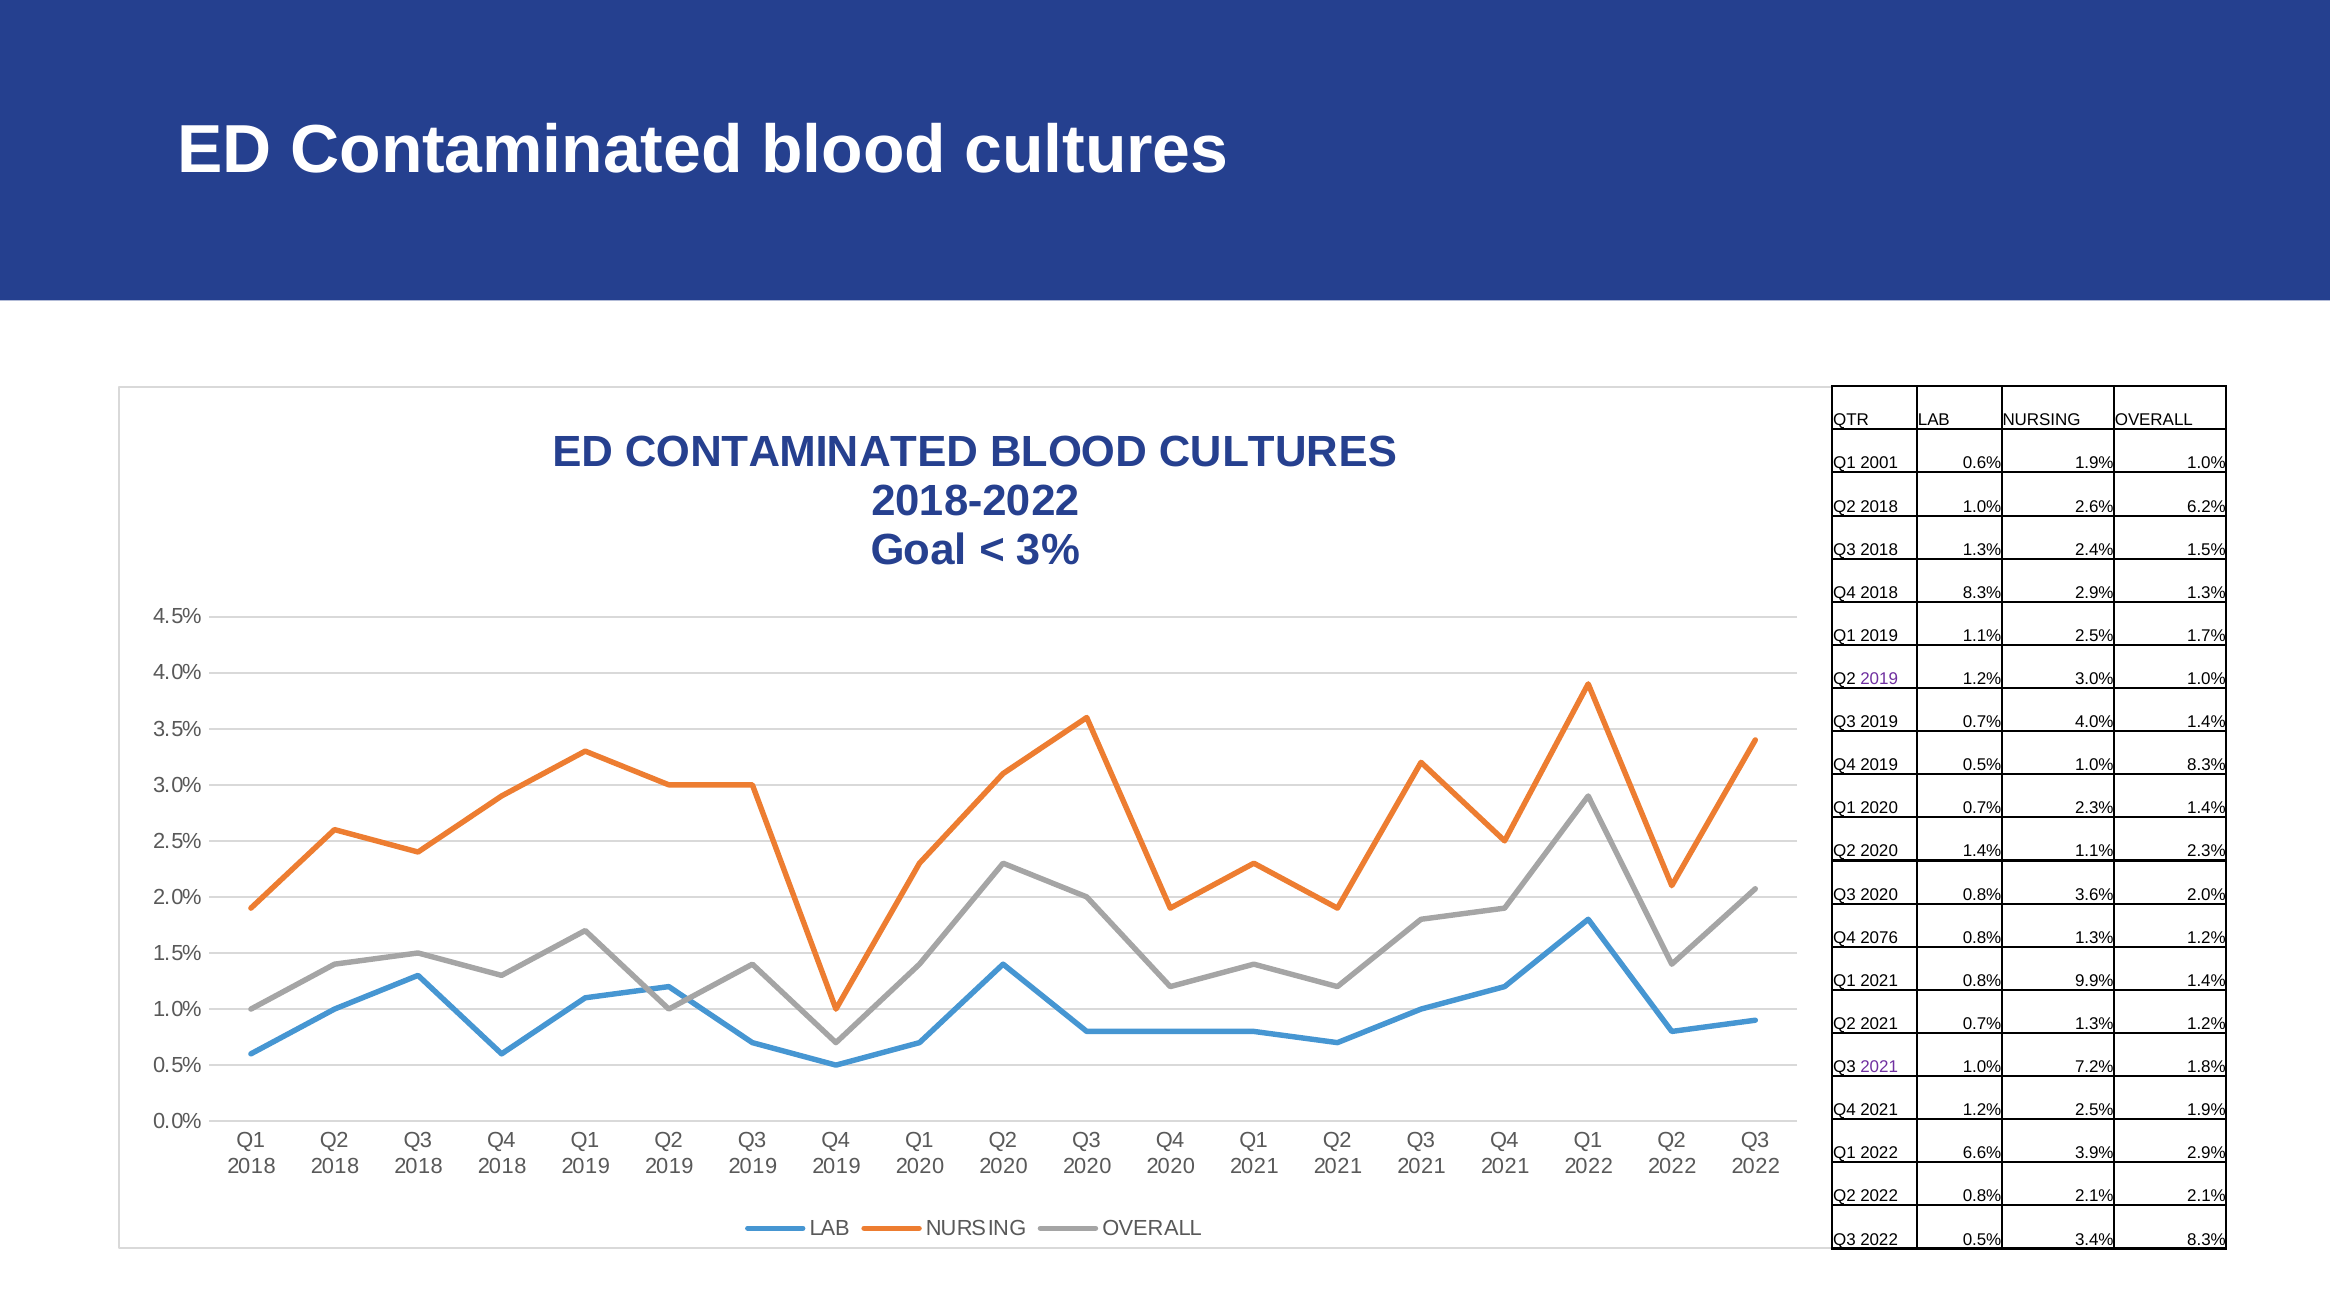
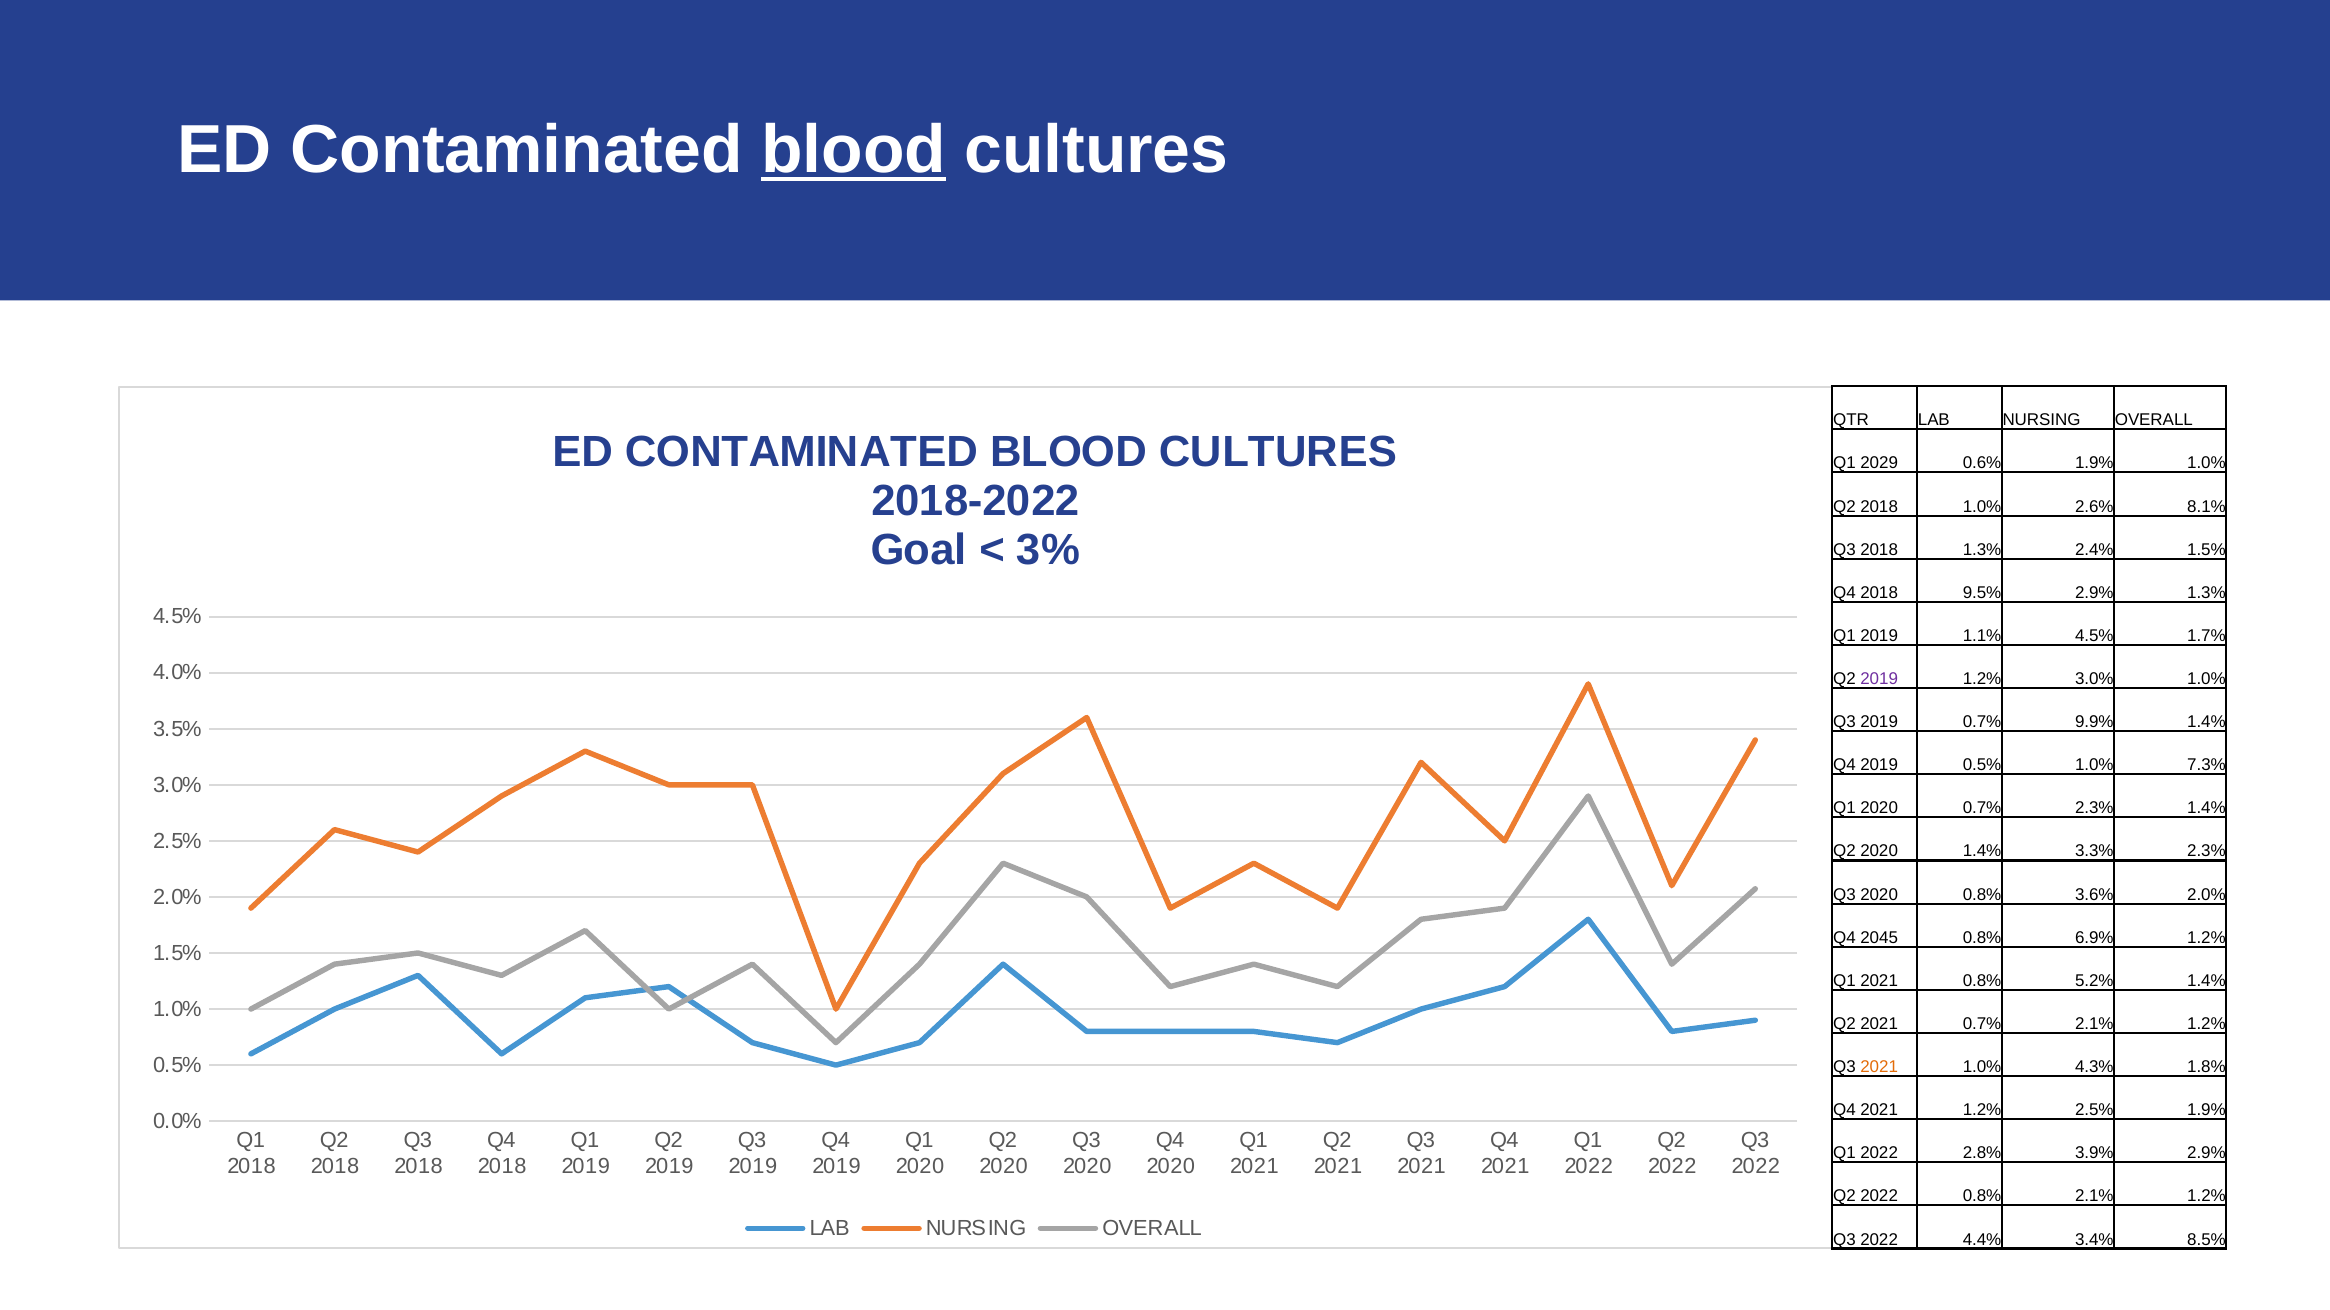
blood underline: none -> present (854, 150)
2001: 2001 -> 2029 (1879, 464)
6.2%: 6.2% -> 8.1% (2206, 507)
2018 8.3%: 8.3% -> 9.5% (1982, 593)
1.1% 2.5%: 2.5% -> 4.5% (2094, 636)
0.7% 4.0%: 4.0% -> 9.9% (2094, 722)
1.0% 8.3%: 8.3% -> 7.3% (2206, 765)
1.4% 1.1%: 1.1% -> 3.3% (2094, 852)
2076: 2076 -> 2045 (1879, 938)
0.8% 1.3%: 1.3% -> 6.9% (2094, 938)
9.9%: 9.9% -> 5.2% (2094, 981)
0.7% 1.3%: 1.3% -> 2.1% (2094, 1024)
2021 colour: purple -> orange (1879, 1067)
7.2%: 7.2% -> 4.3% (2094, 1067)
6.6%: 6.6% -> 2.8% (1982, 1154)
0.8% 2.1% 2.1%: 2.1% -> 1.2% (2206, 1197)
2022 0.5%: 0.5% -> 4.4% (1982, 1240)
3.4% 8.3%: 8.3% -> 8.5% (2206, 1240)
